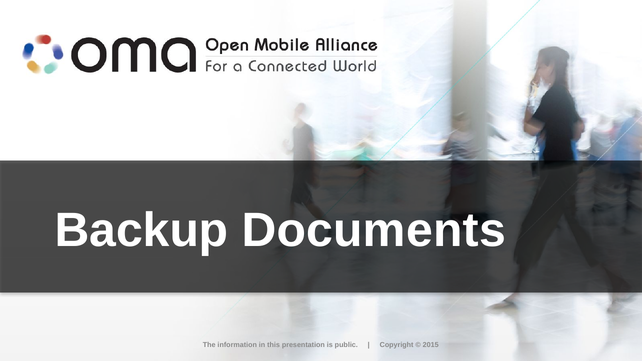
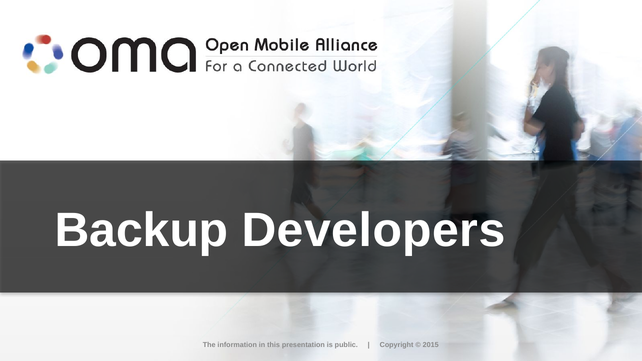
Documents: Documents -> Developers (374, 230)
